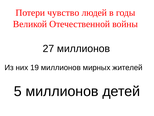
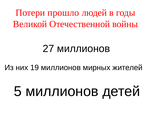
чувство: чувство -> прошло (63, 13)
